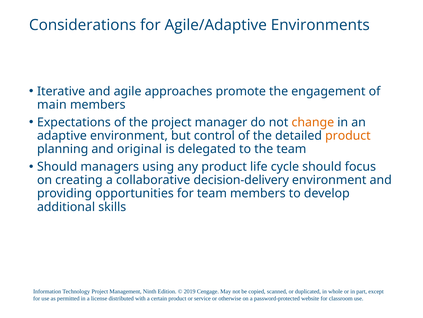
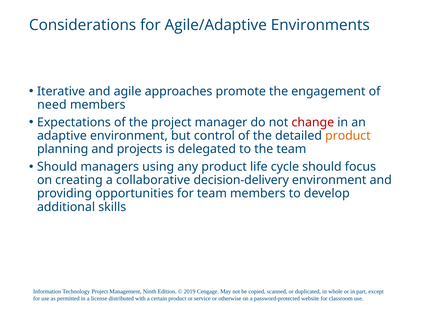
main: main -> need (52, 104)
change colour: orange -> red (313, 122)
original: original -> projects (140, 149)
